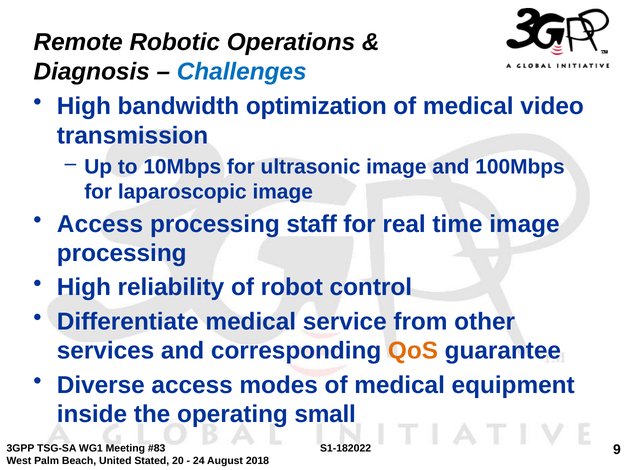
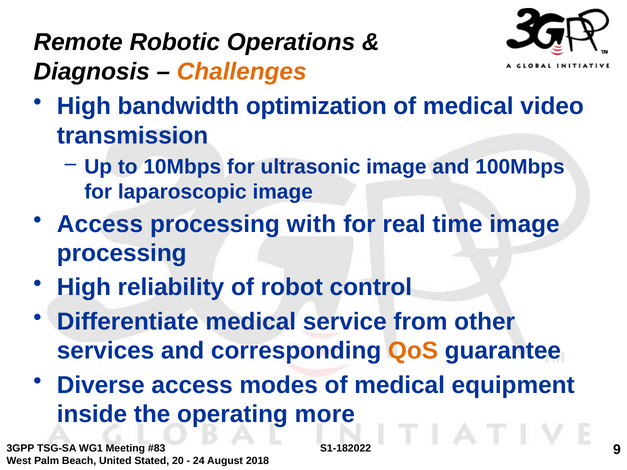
Challenges colour: blue -> orange (242, 72)
staff: staff -> with (311, 224)
small: small -> more (325, 414)
